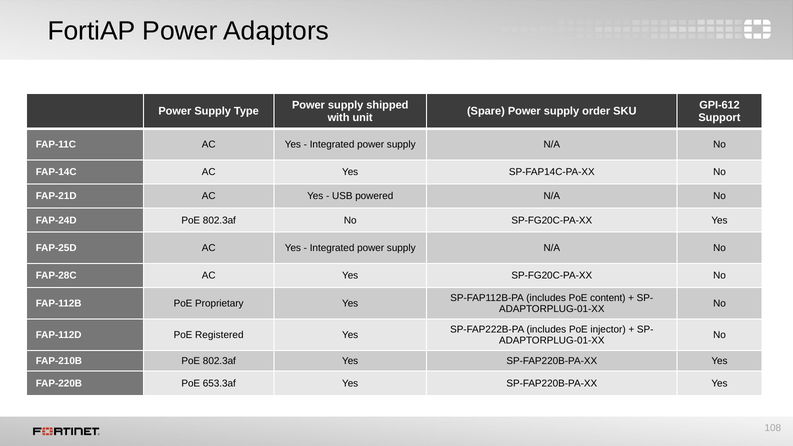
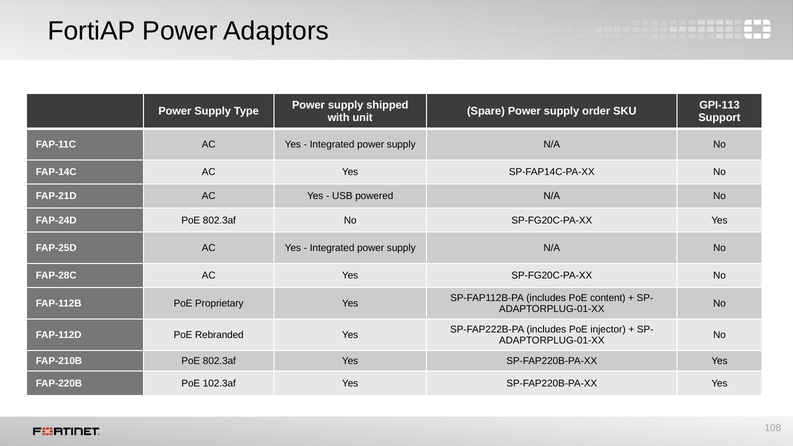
GPI-612: GPI-612 -> GPI-113 (720, 105)
Registered: Registered -> Rebranded (219, 335)
653.3af: 653.3af -> 102.3af (219, 383)
